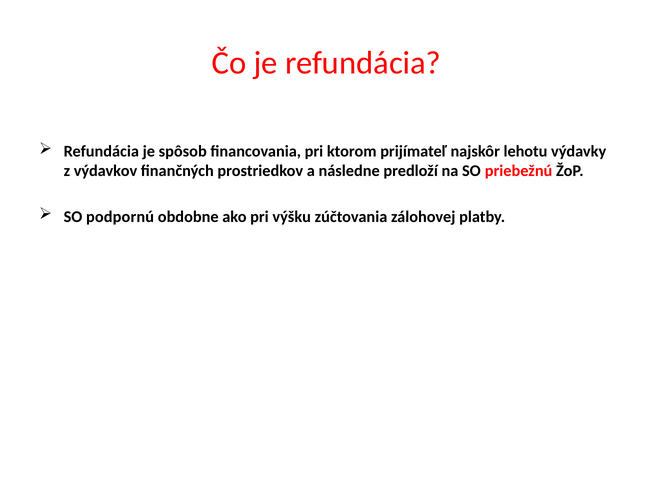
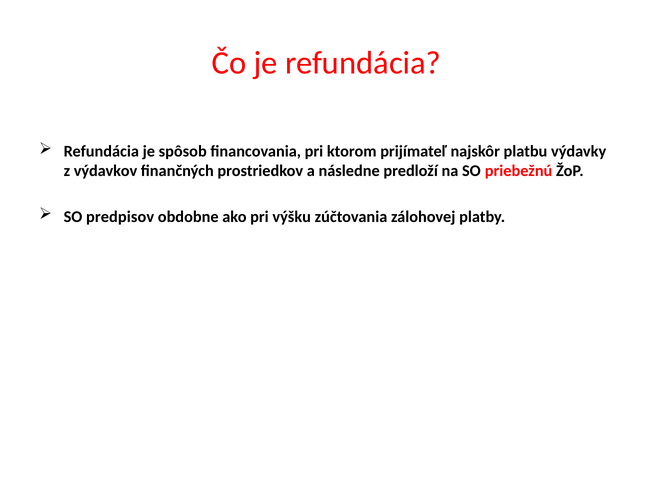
lehotu: lehotu -> platbu (525, 151)
podpornú: podpornú -> predpisov (120, 217)
